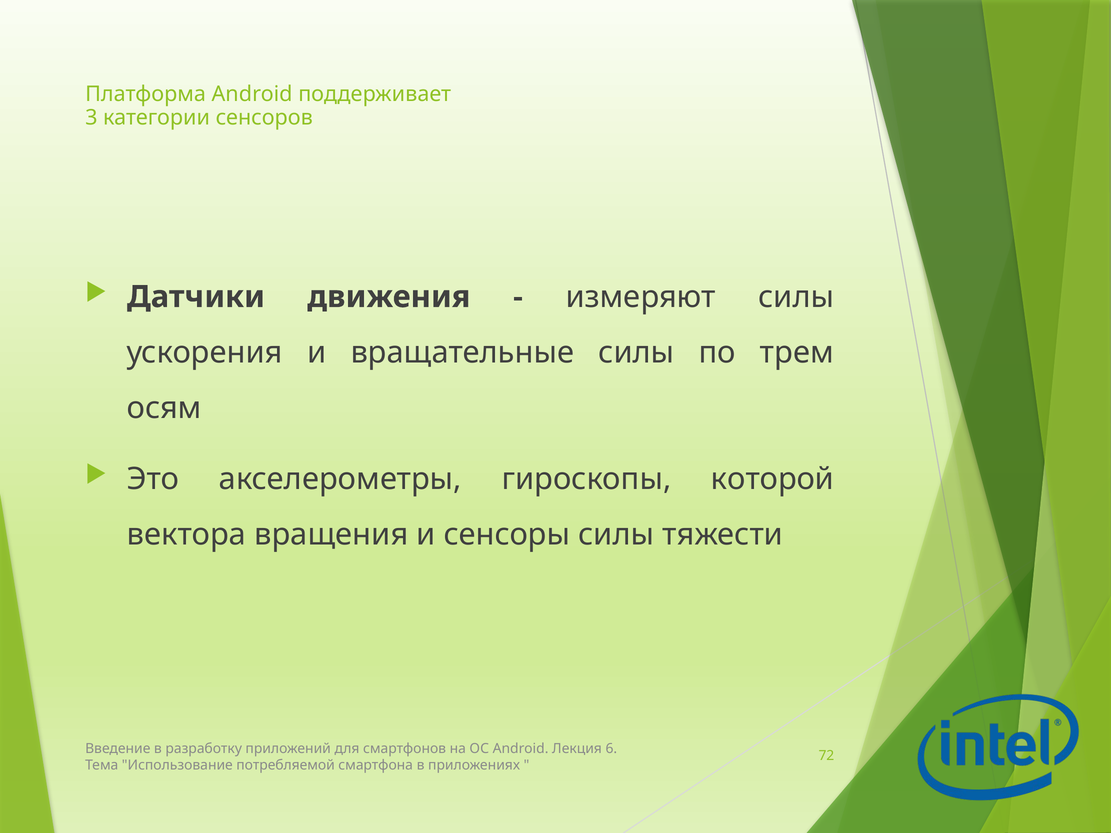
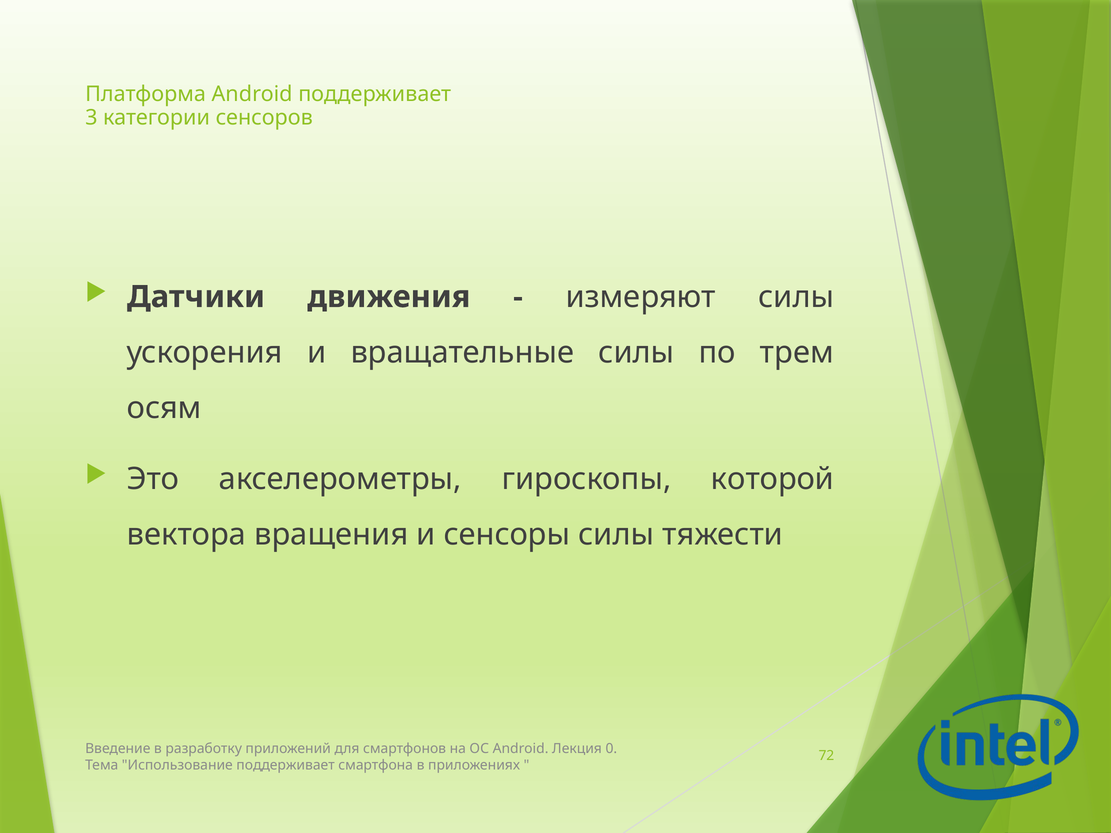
6: 6 -> 0 (611, 749)
Использование потребляемой: потребляемой -> поддерживает (286, 766)
